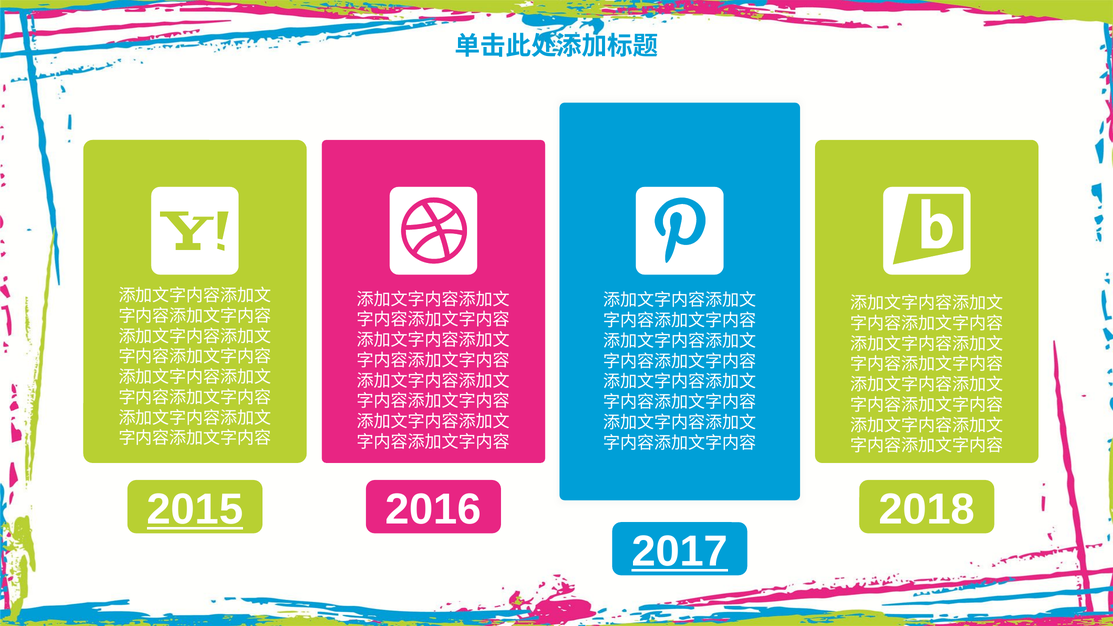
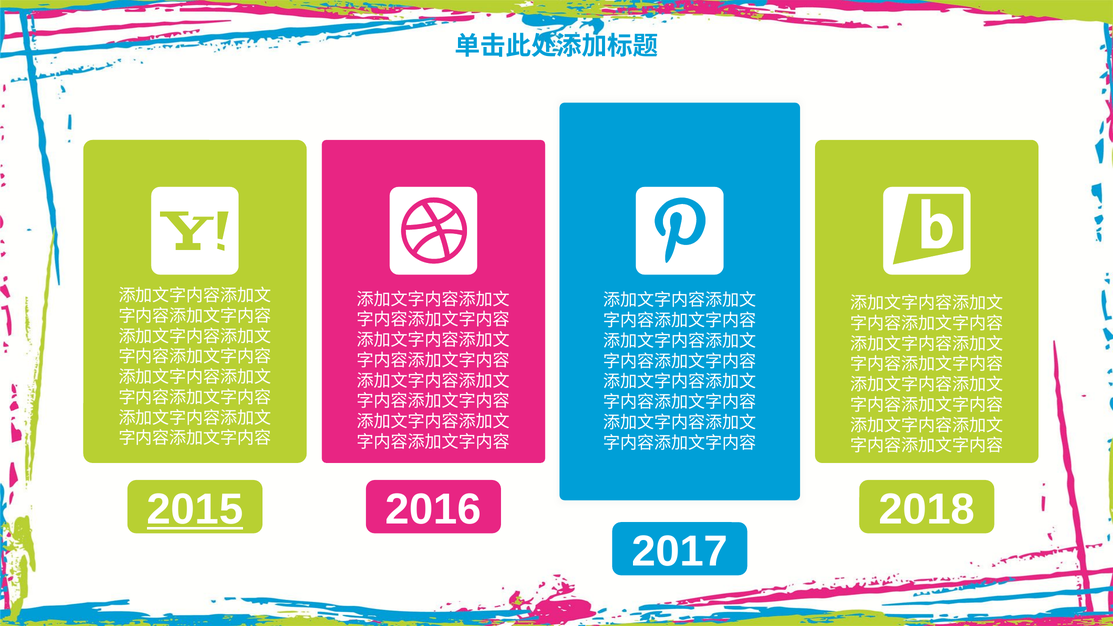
2017 underline: present -> none (680, 552)
